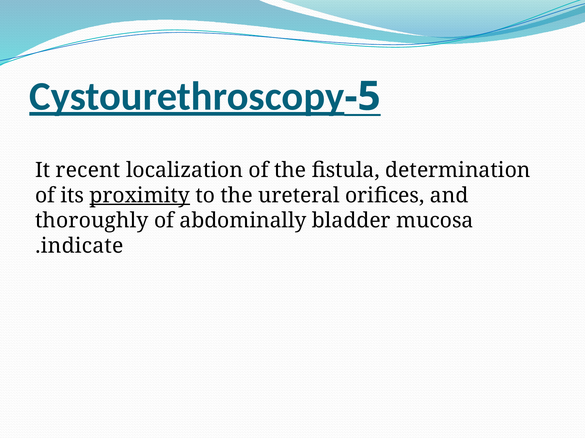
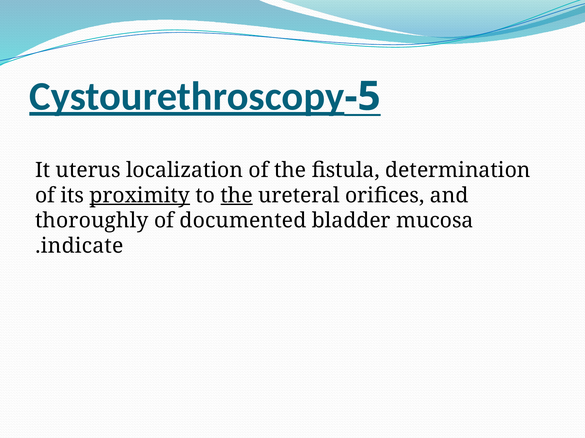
recent: recent -> uterus (88, 170)
the underline: none -> present (237, 196)
abdominally: abdominally -> documented (243, 221)
